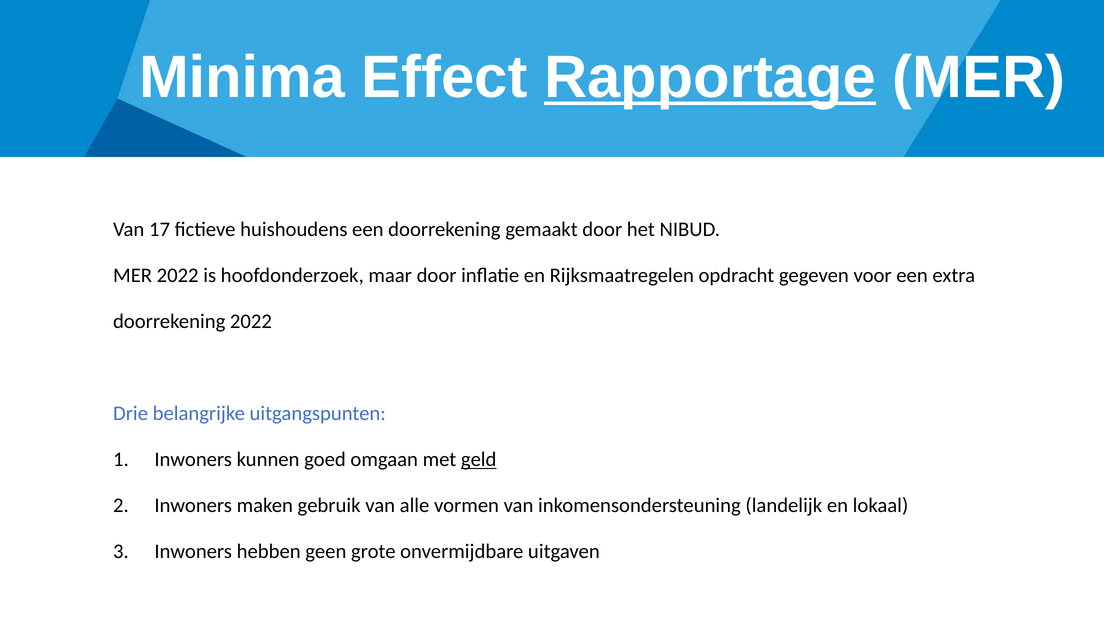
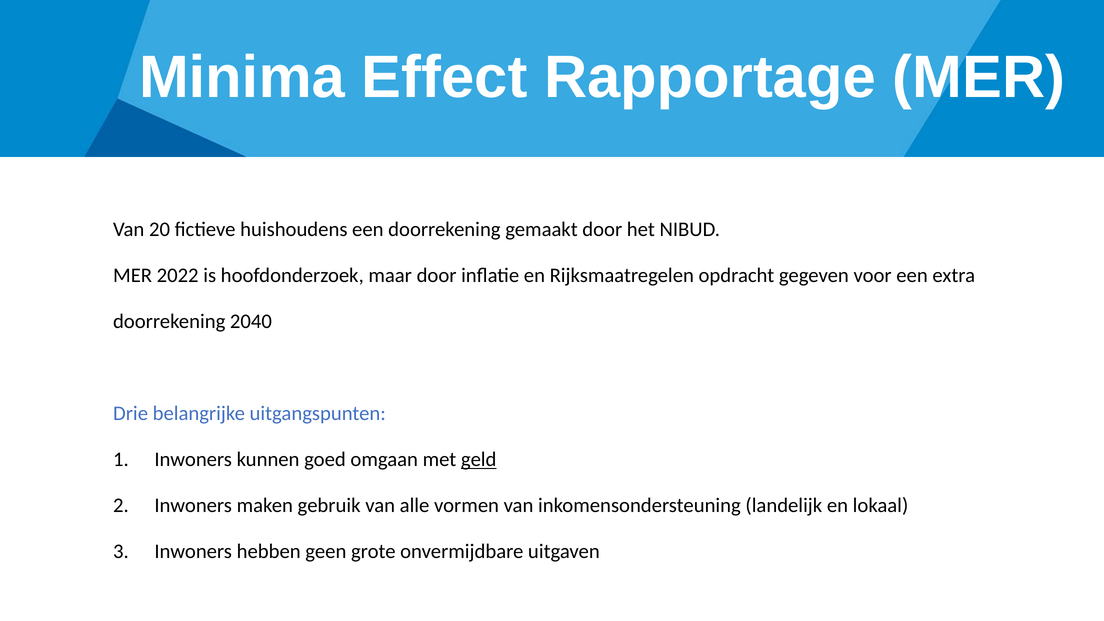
Rapportage underline: present -> none (710, 78)
17: 17 -> 20 (160, 230)
doorrekening 2022: 2022 -> 2040 (251, 322)
